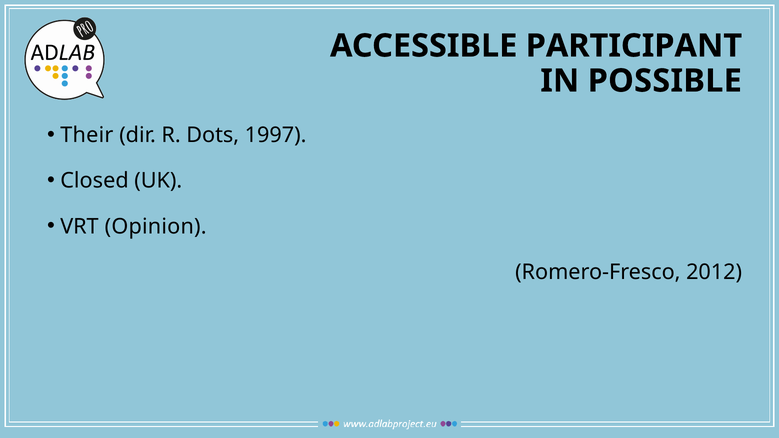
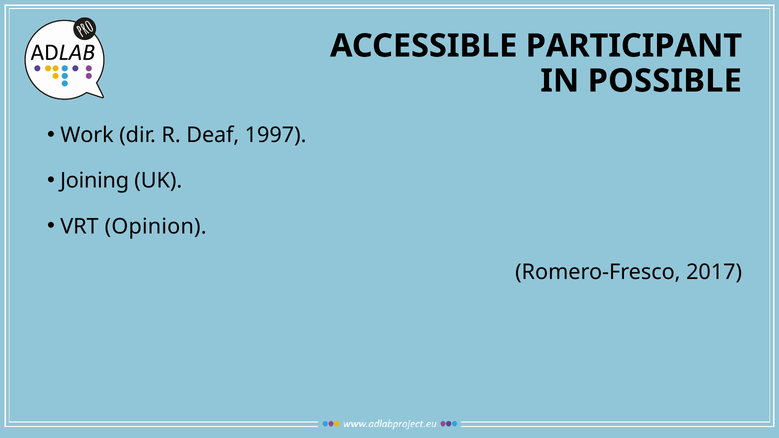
Their: Their -> Work (87, 135)
Dots: Dots -> Deaf (213, 135)
Closed: Closed -> Joining (95, 181)
2012: 2012 -> 2017 (714, 272)
